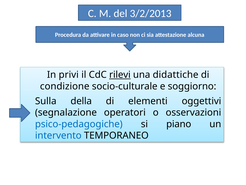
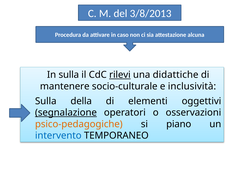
3/2/2013: 3/2/2013 -> 3/8/2013 (151, 13)
In privi: privi -> sulla (69, 75)
condizione: condizione -> mantenere (65, 86)
soggiorno: soggiorno -> inclusività (192, 86)
segnalazione underline: none -> present (66, 112)
psico-pedagogiche colour: blue -> orange (79, 124)
